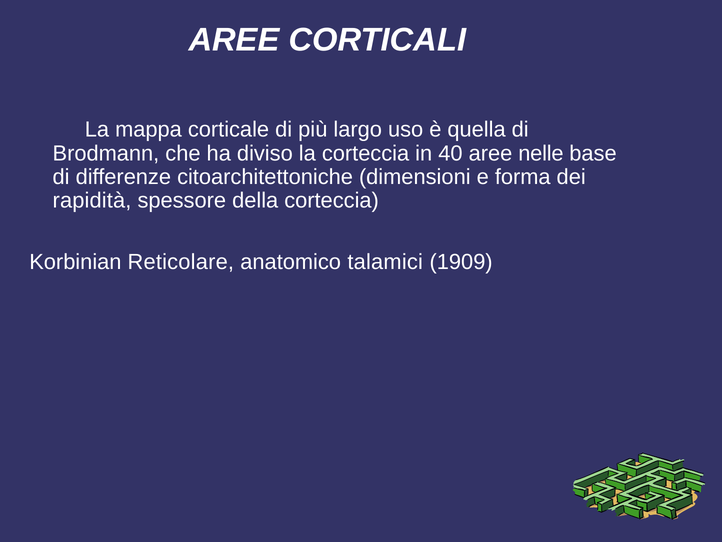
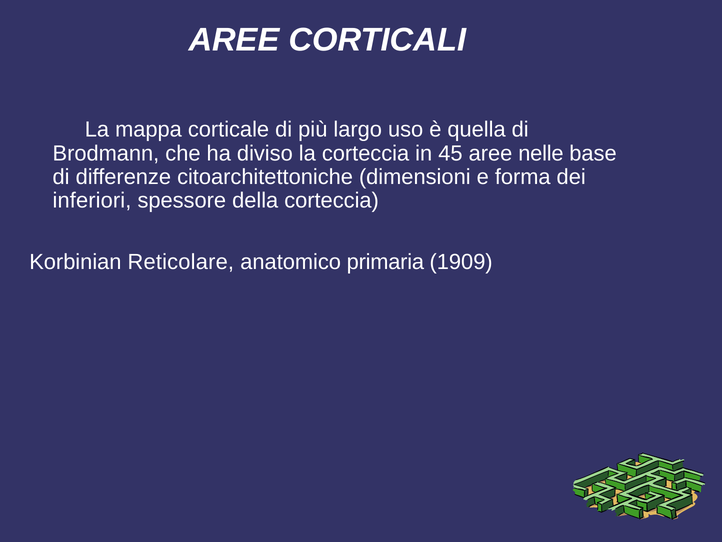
40: 40 -> 45 (450, 153)
rapidità: rapidità -> inferiori (92, 200)
talamici: talamici -> primaria (385, 262)
